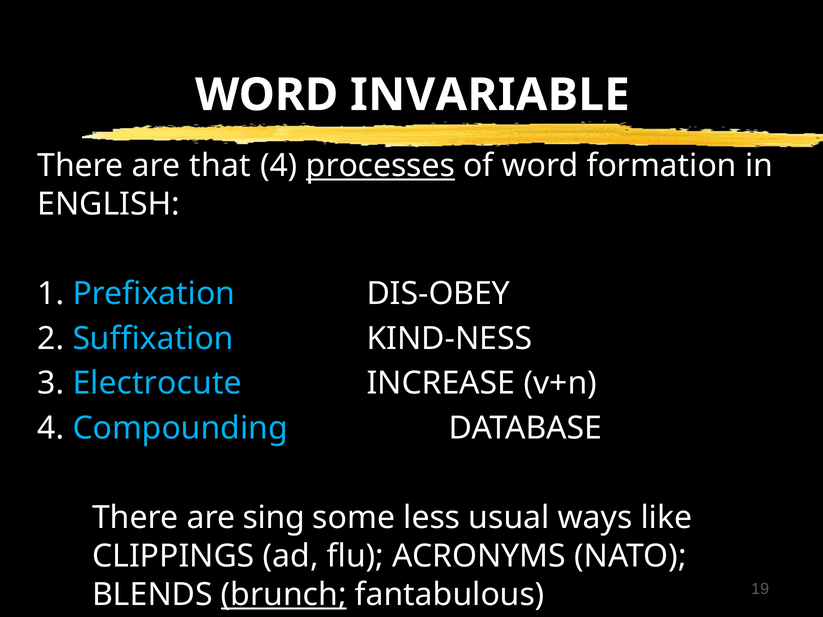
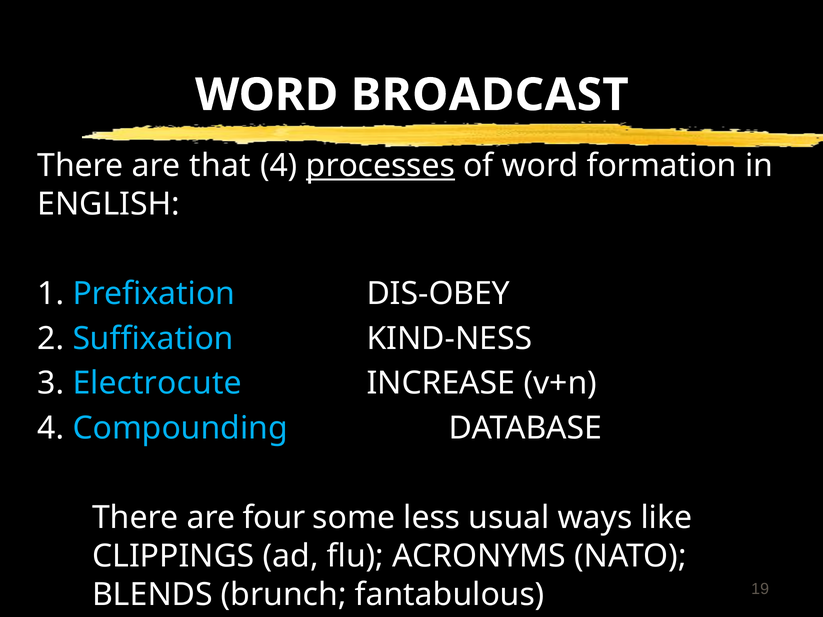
INVARIABLE: INVARIABLE -> BROADCAST (490, 95)
sing: sing -> four (274, 518)
brunch underline: present -> none (284, 595)
